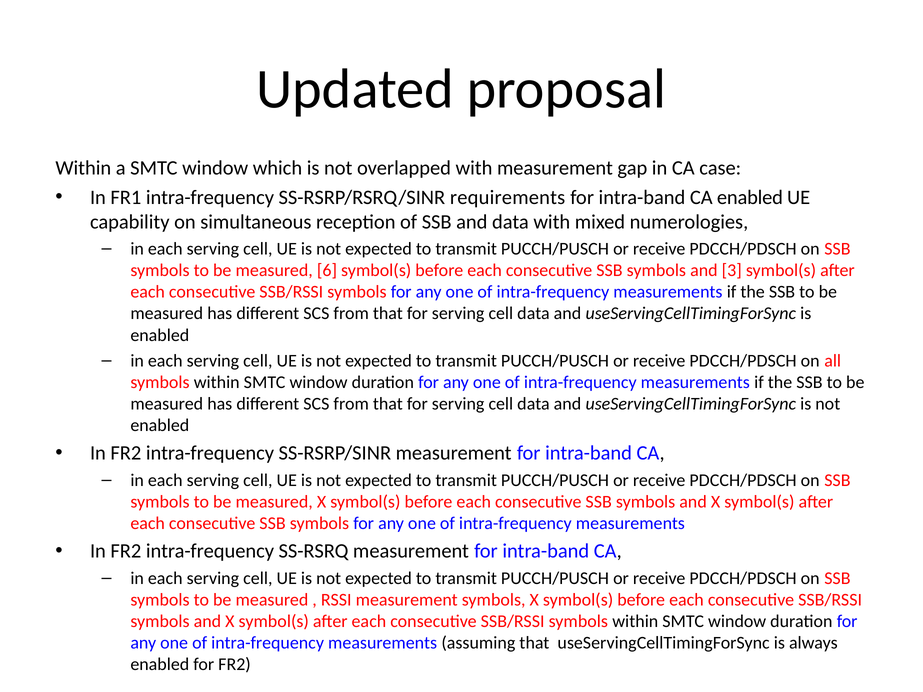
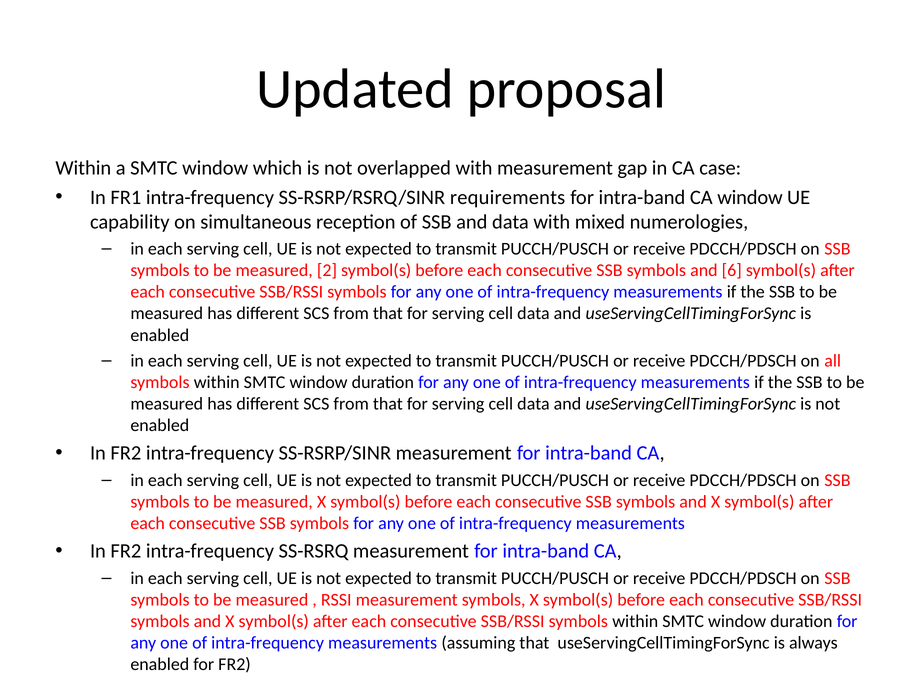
CA enabled: enabled -> window (750, 197)
6: 6 -> 2 (327, 271)
3: 3 -> 6 (732, 271)
